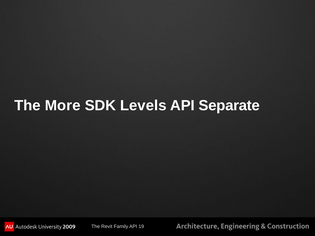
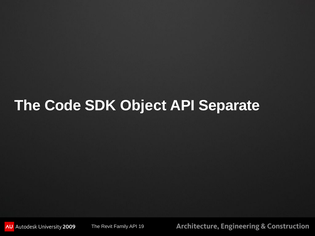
More: More -> Code (63, 106)
Levels: Levels -> Object (143, 106)
